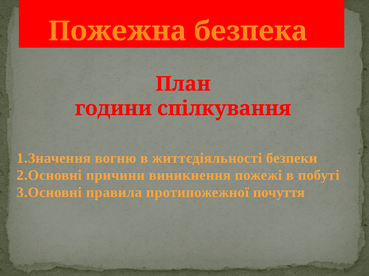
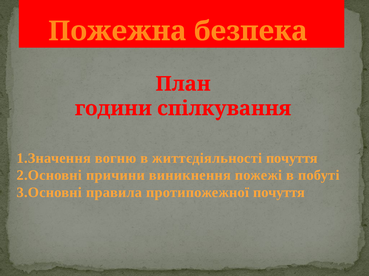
життєдіяльності безпеки: безпеки -> почуття (292, 159)
